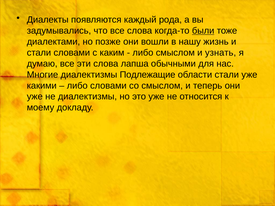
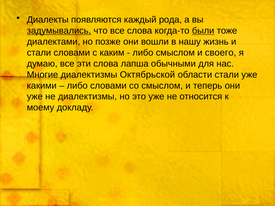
задумывались underline: none -> present (59, 31)
узнать: узнать -> своего (221, 53)
Подлежащие: Подлежащие -> Октябрьской (147, 75)
